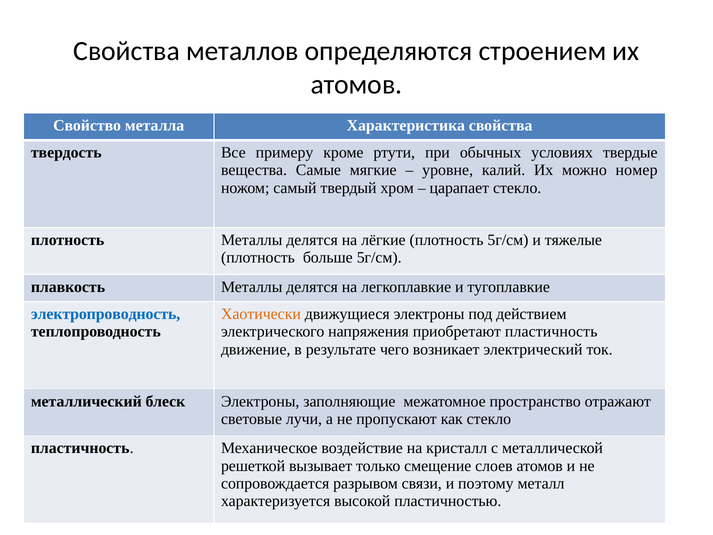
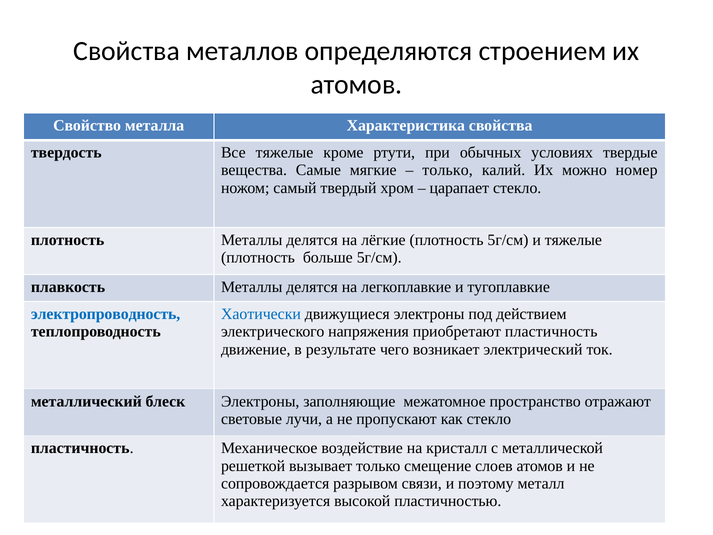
Все примеру: примеру -> тяжелые (285, 153)
уровне: уровне -> только (448, 170)
Хаотически colour: orange -> blue (261, 314)
